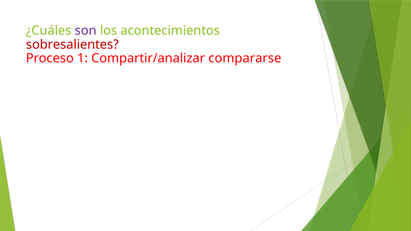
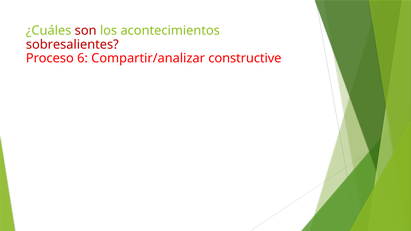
son colour: purple -> red (86, 31)
1: 1 -> 6 (82, 58)
compararse: compararse -> constructive (245, 58)
